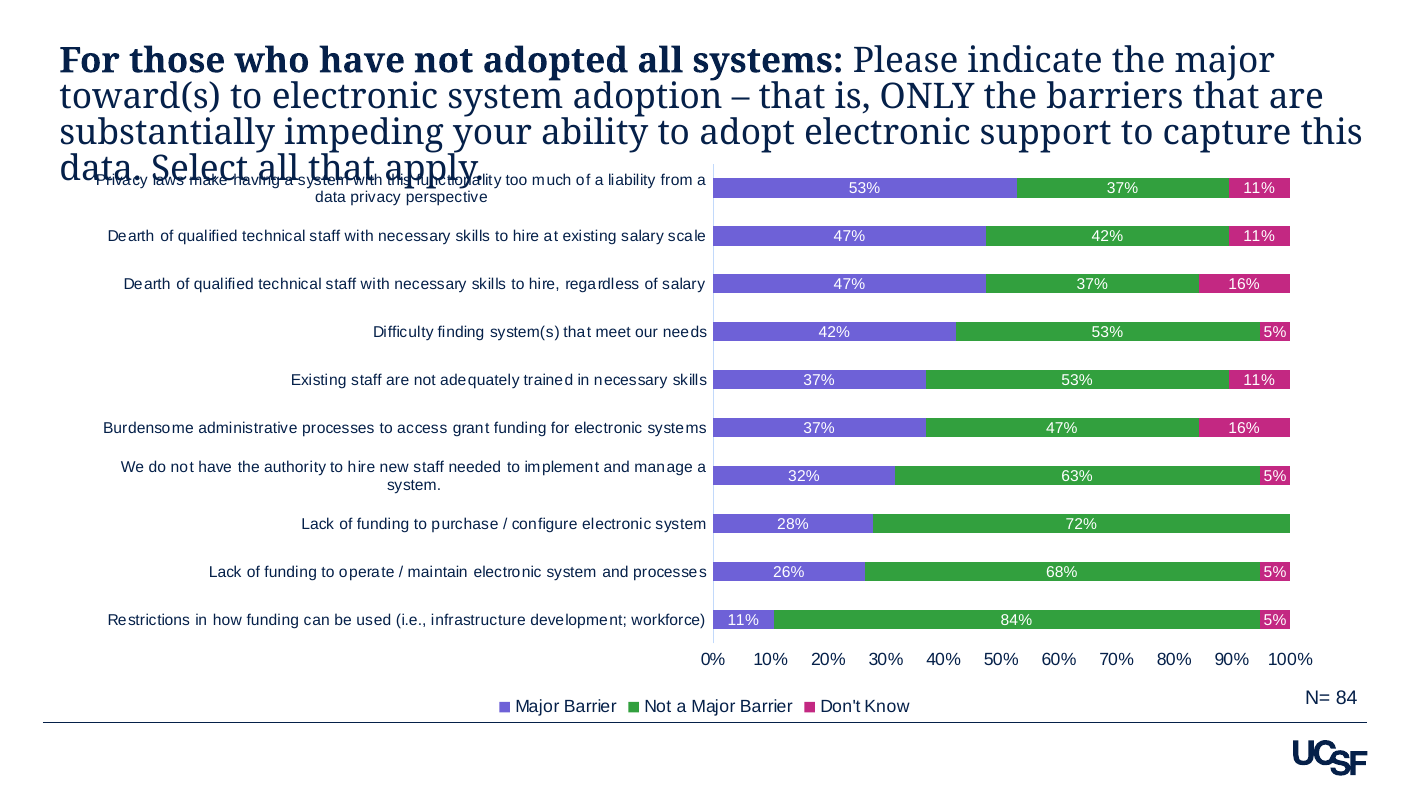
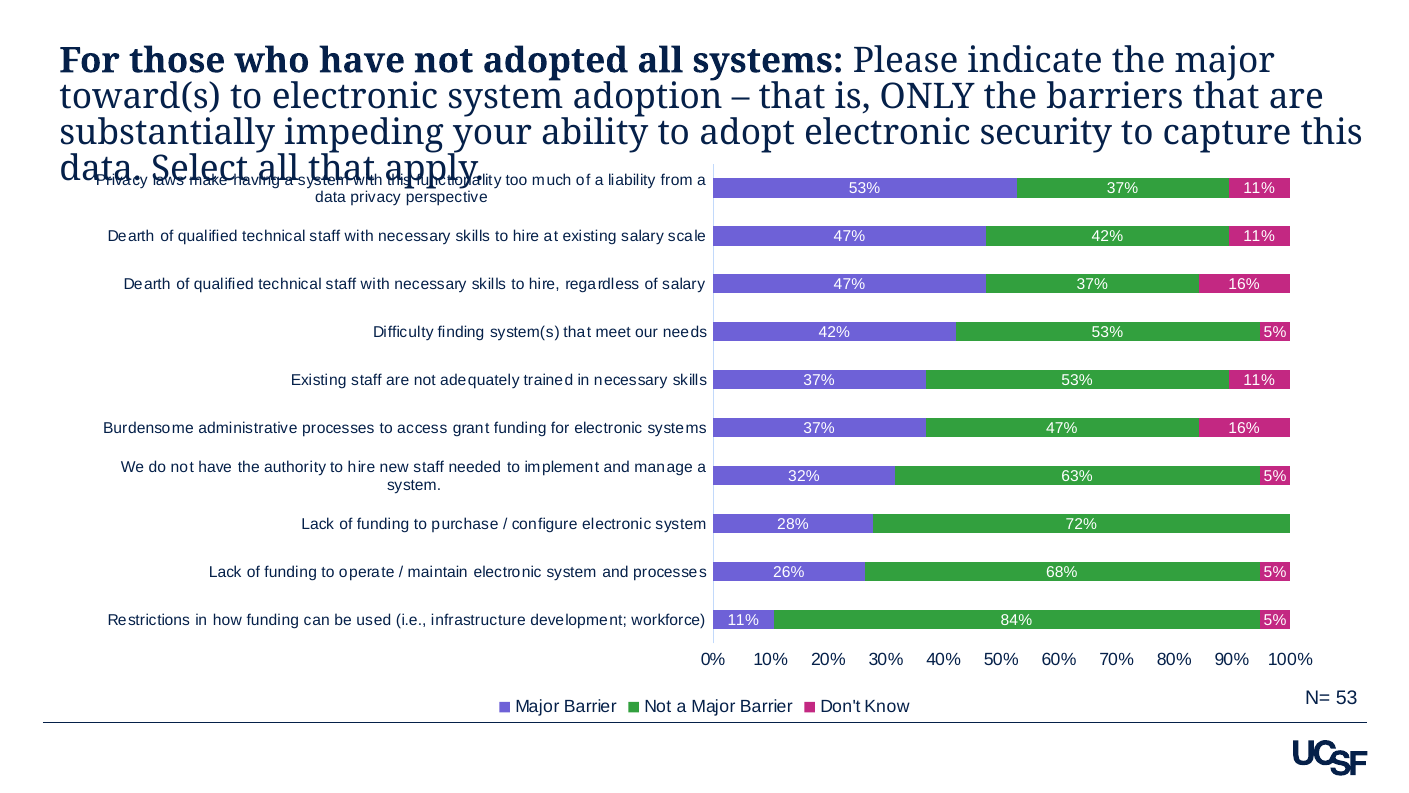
support: support -> security (1046, 133)
84: 84 -> 53 (1347, 698)
